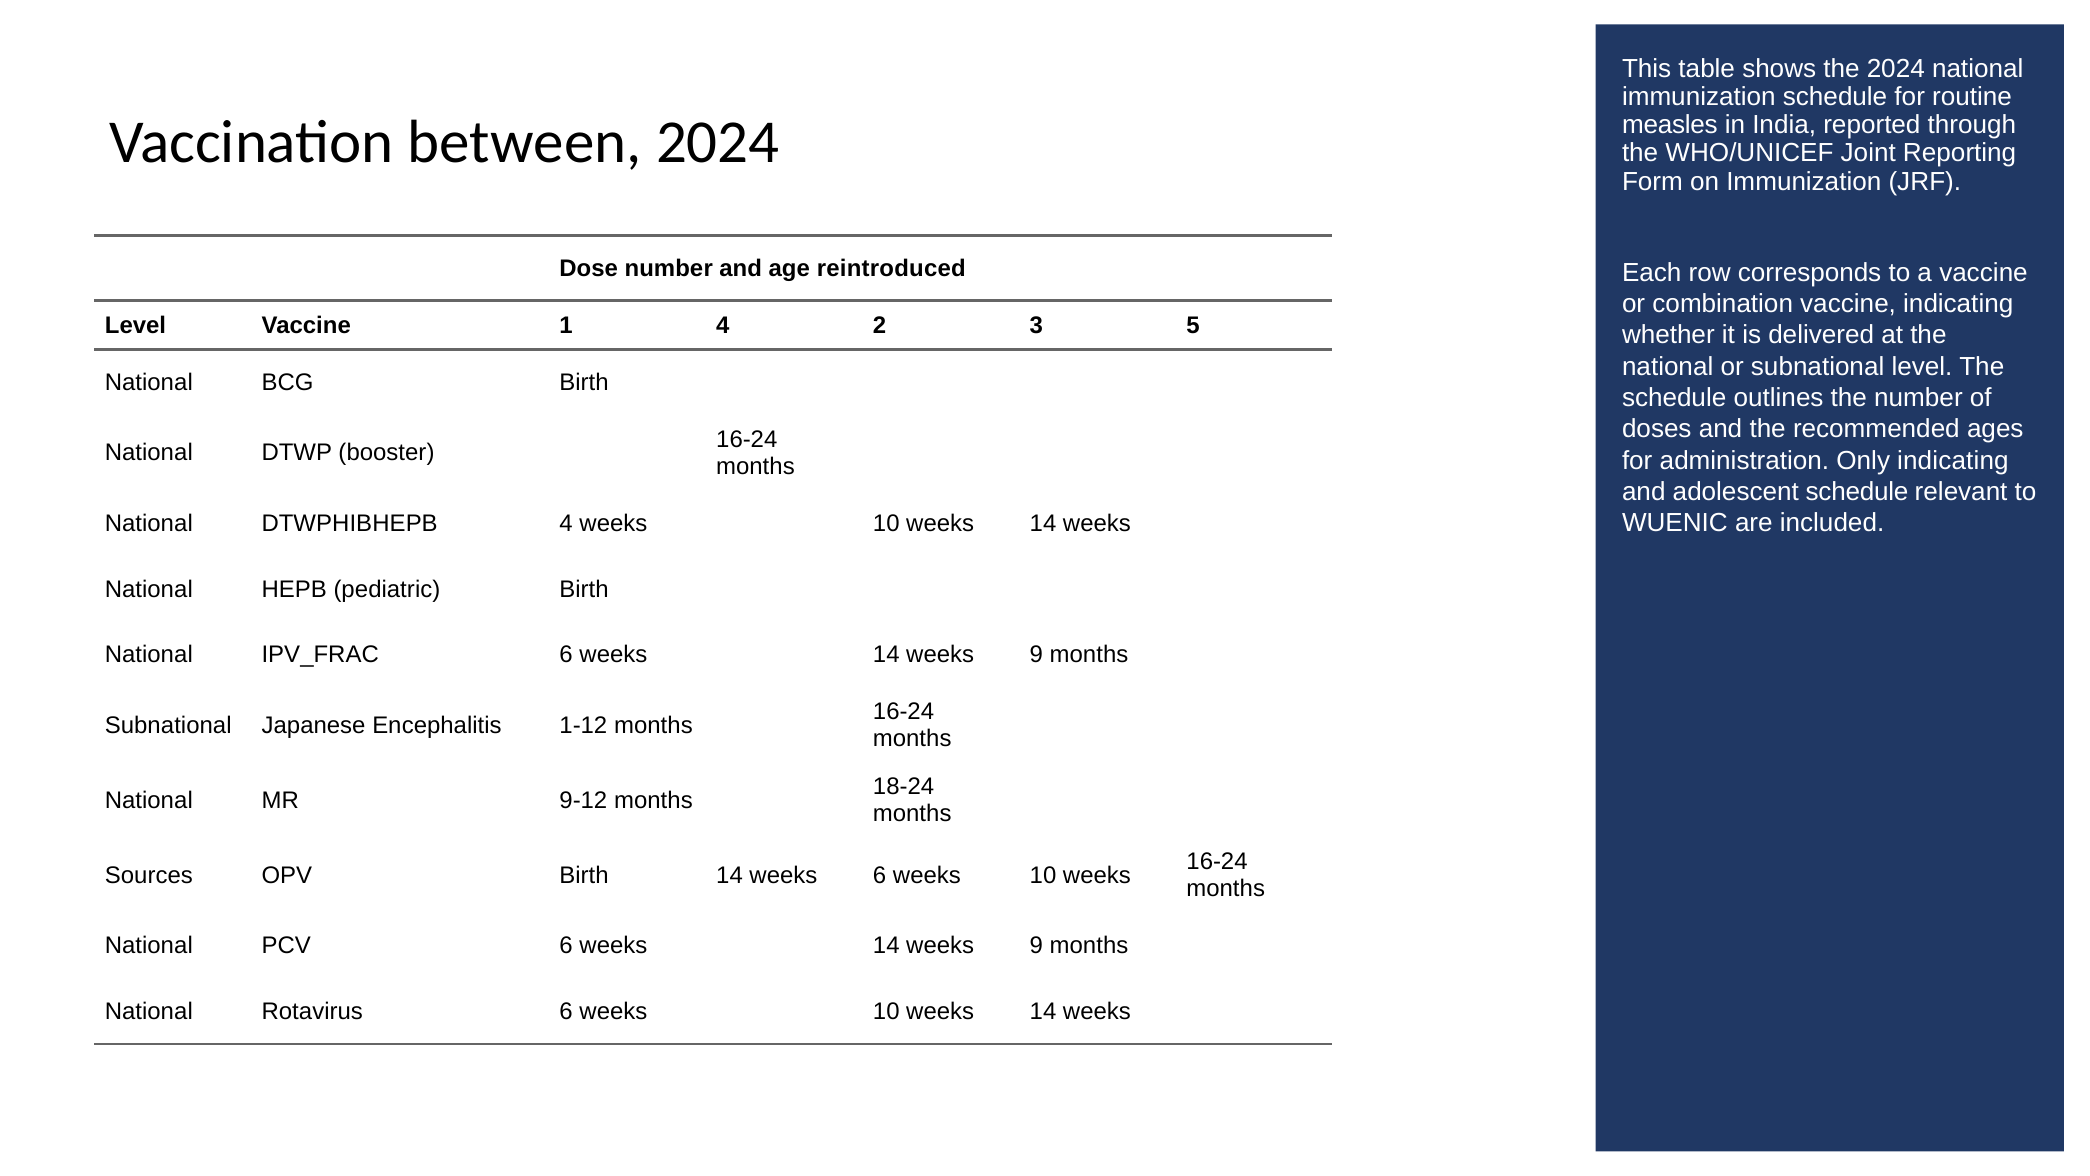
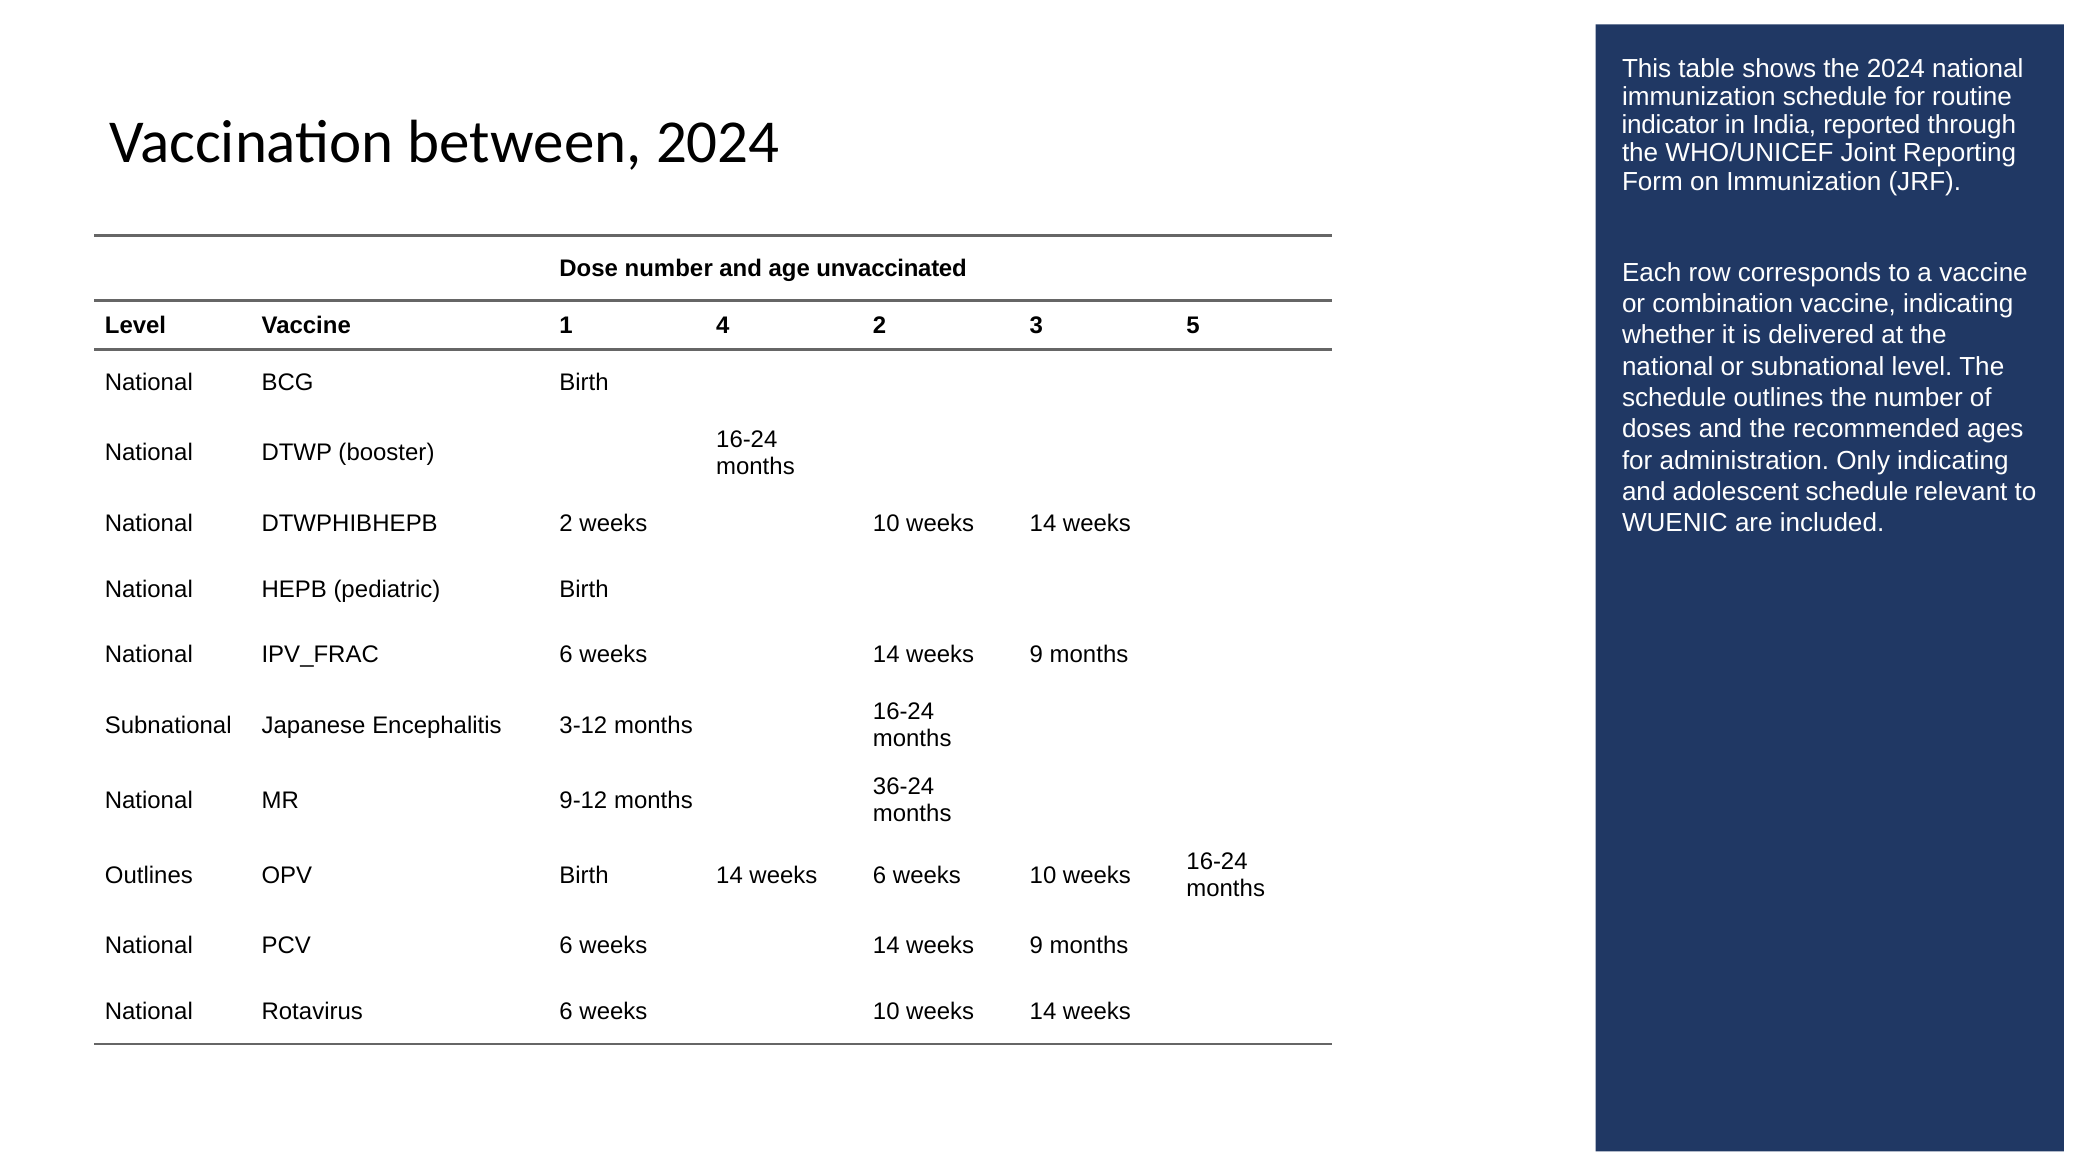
measles: measles -> indicator (1670, 125)
reintroduced: reintroduced -> unvaccinated (892, 268)
DTWPHIBHEPB 4: 4 -> 2 (566, 523)
1-12: 1-12 -> 3-12 (583, 725)
18-24: 18-24 -> 36-24 (904, 787)
Sources: Sources -> Outlines (149, 875)
